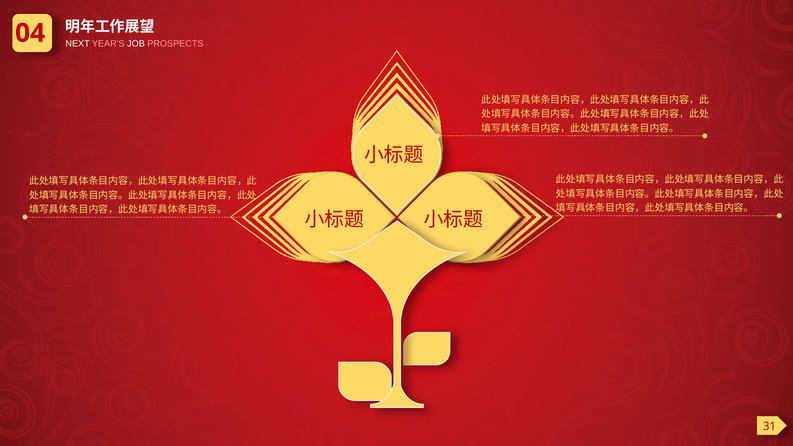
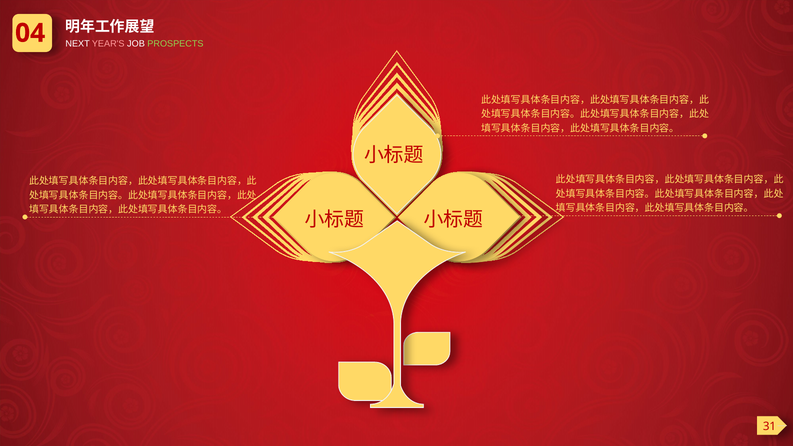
PROSPECTS colour: pink -> light green (175, 44)
